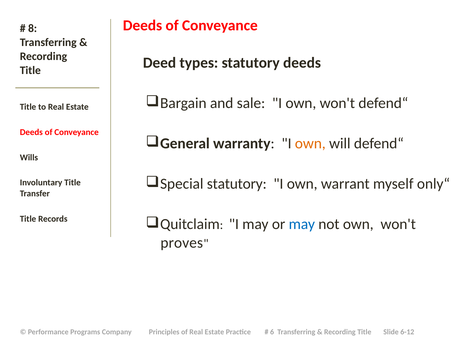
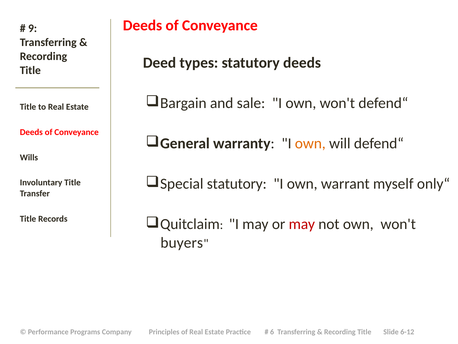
8: 8 -> 9 (33, 28)
may colour: blue -> red (302, 224)
proves: proves -> buyers (182, 242)
